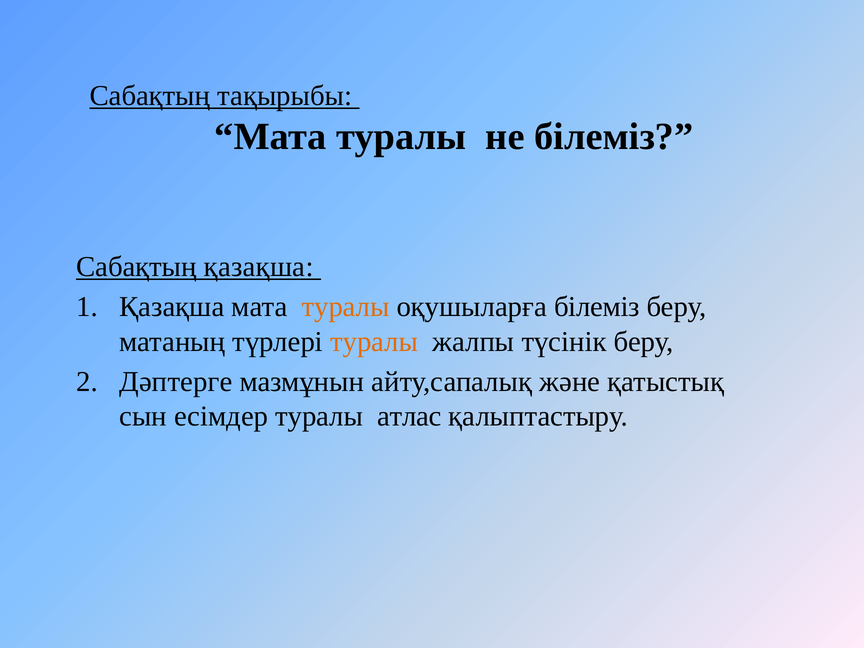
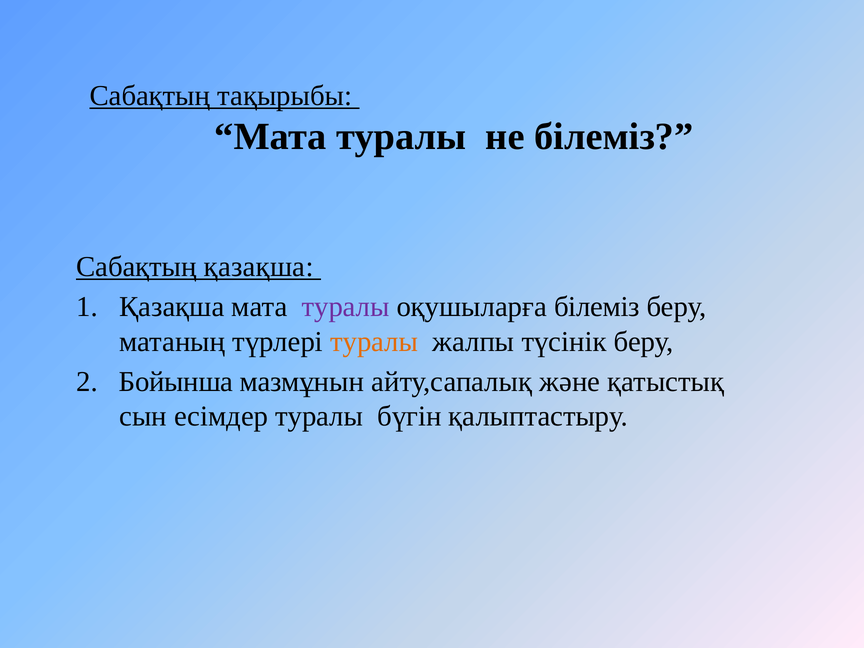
туралы colour: orange -> purple (346, 307)
Дәптерге: Дәптерге -> Бойынша (176, 382)
атлас: атлас -> бүгін (409, 416)
